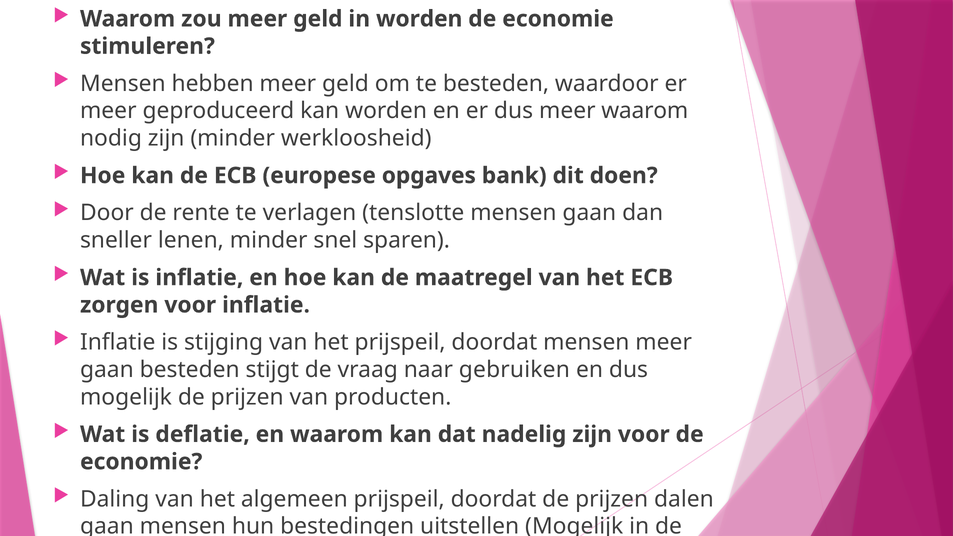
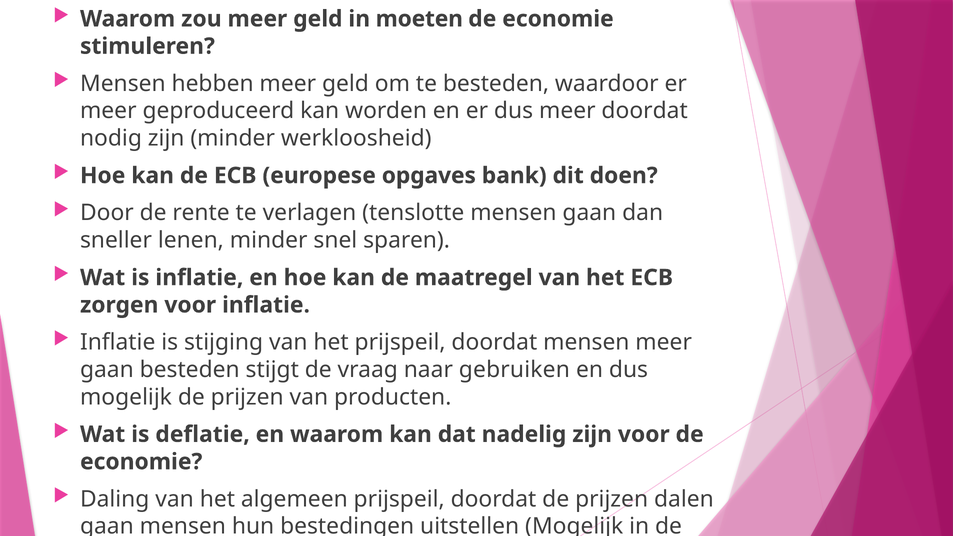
in worden: worden -> moeten (419, 19)
meer waarom: waarom -> doordat (645, 111)
